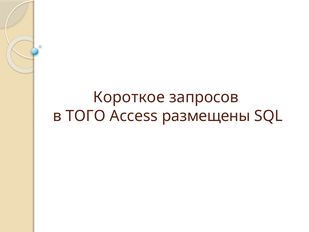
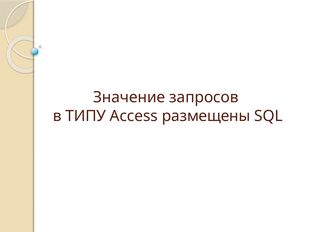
Короткое: Короткое -> Значение (129, 97)
ТОГО: ТОГО -> ТИПУ (86, 116)
